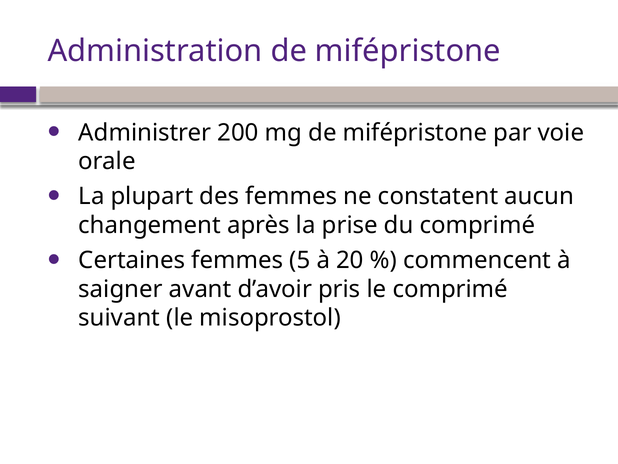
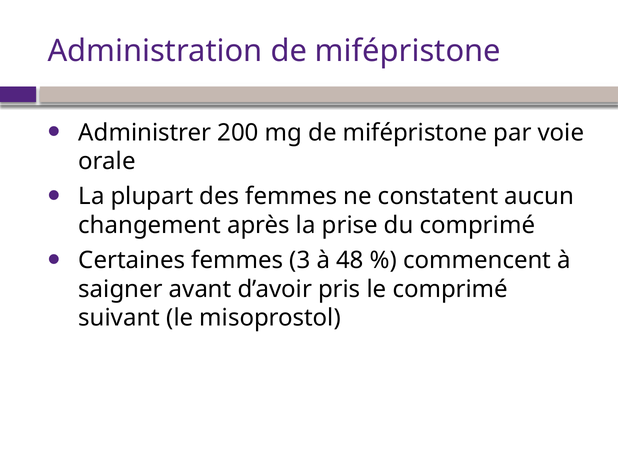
5: 5 -> 3 (300, 260)
20: 20 -> 48 (350, 260)
